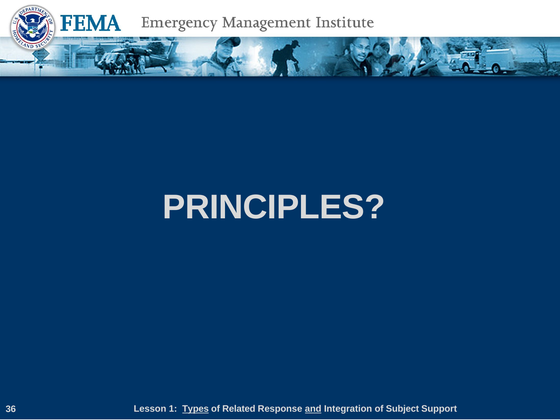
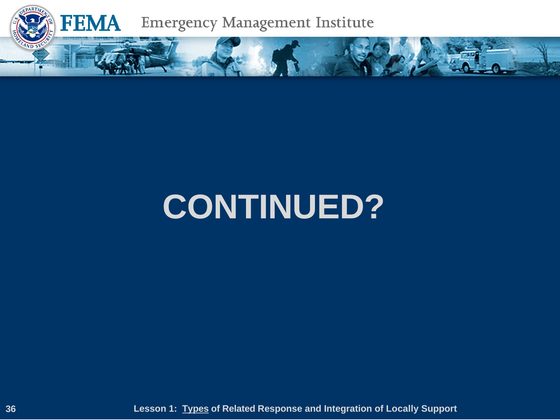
PRINCIPLES: PRINCIPLES -> CONTINUED (274, 207)
and underline: present -> none (313, 409)
Subject: Subject -> Locally (402, 409)
